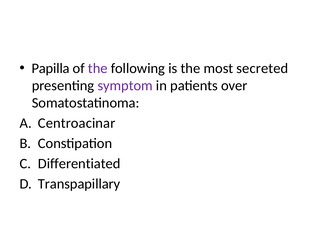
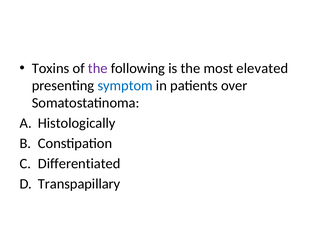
Papilla: Papilla -> Toxins (51, 68)
secreted: secreted -> elevated (262, 68)
symptom colour: purple -> blue (125, 86)
Centroacinar: Centroacinar -> Histologically (77, 123)
